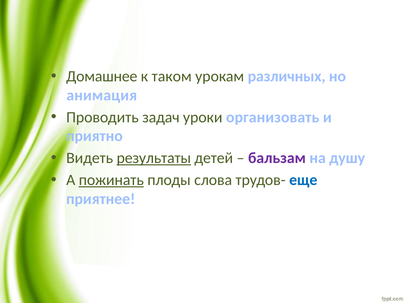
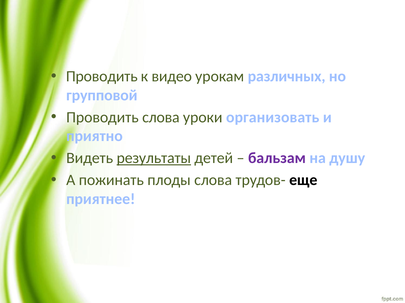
Домашнее: Домашнее -> Проводить (102, 77)
таком: таком -> видео (172, 77)
анимация: анимация -> групповой (102, 95)
Проводить задач: задач -> слова (161, 118)
пожинать underline: present -> none (111, 181)
еще colour: blue -> black (303, 181)
